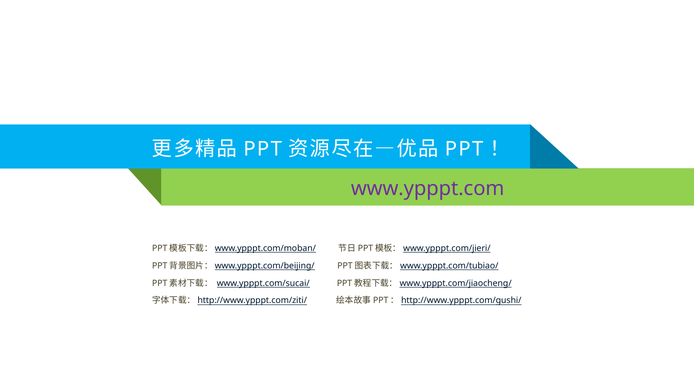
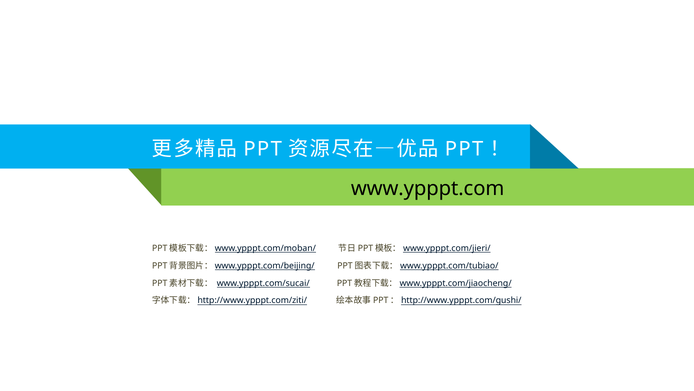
www.ypppt.com colour: purple -> black (428, 188)
